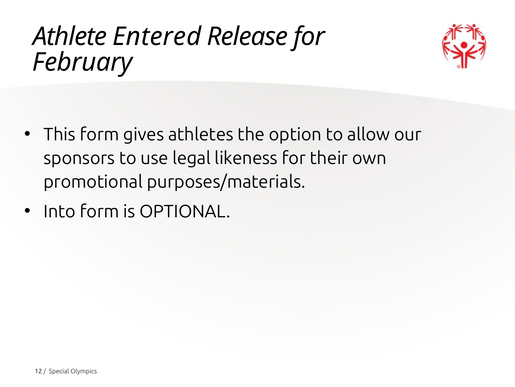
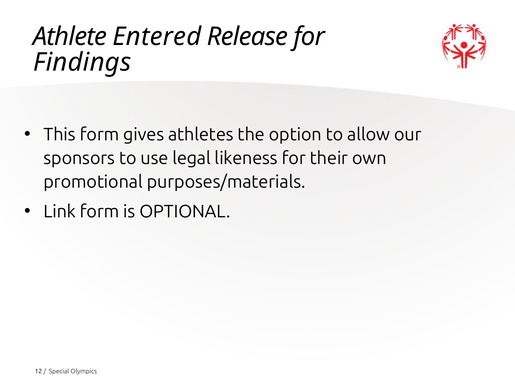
February: February -> Findings (82, 62)
Into: Into -> Link (60, 211)
